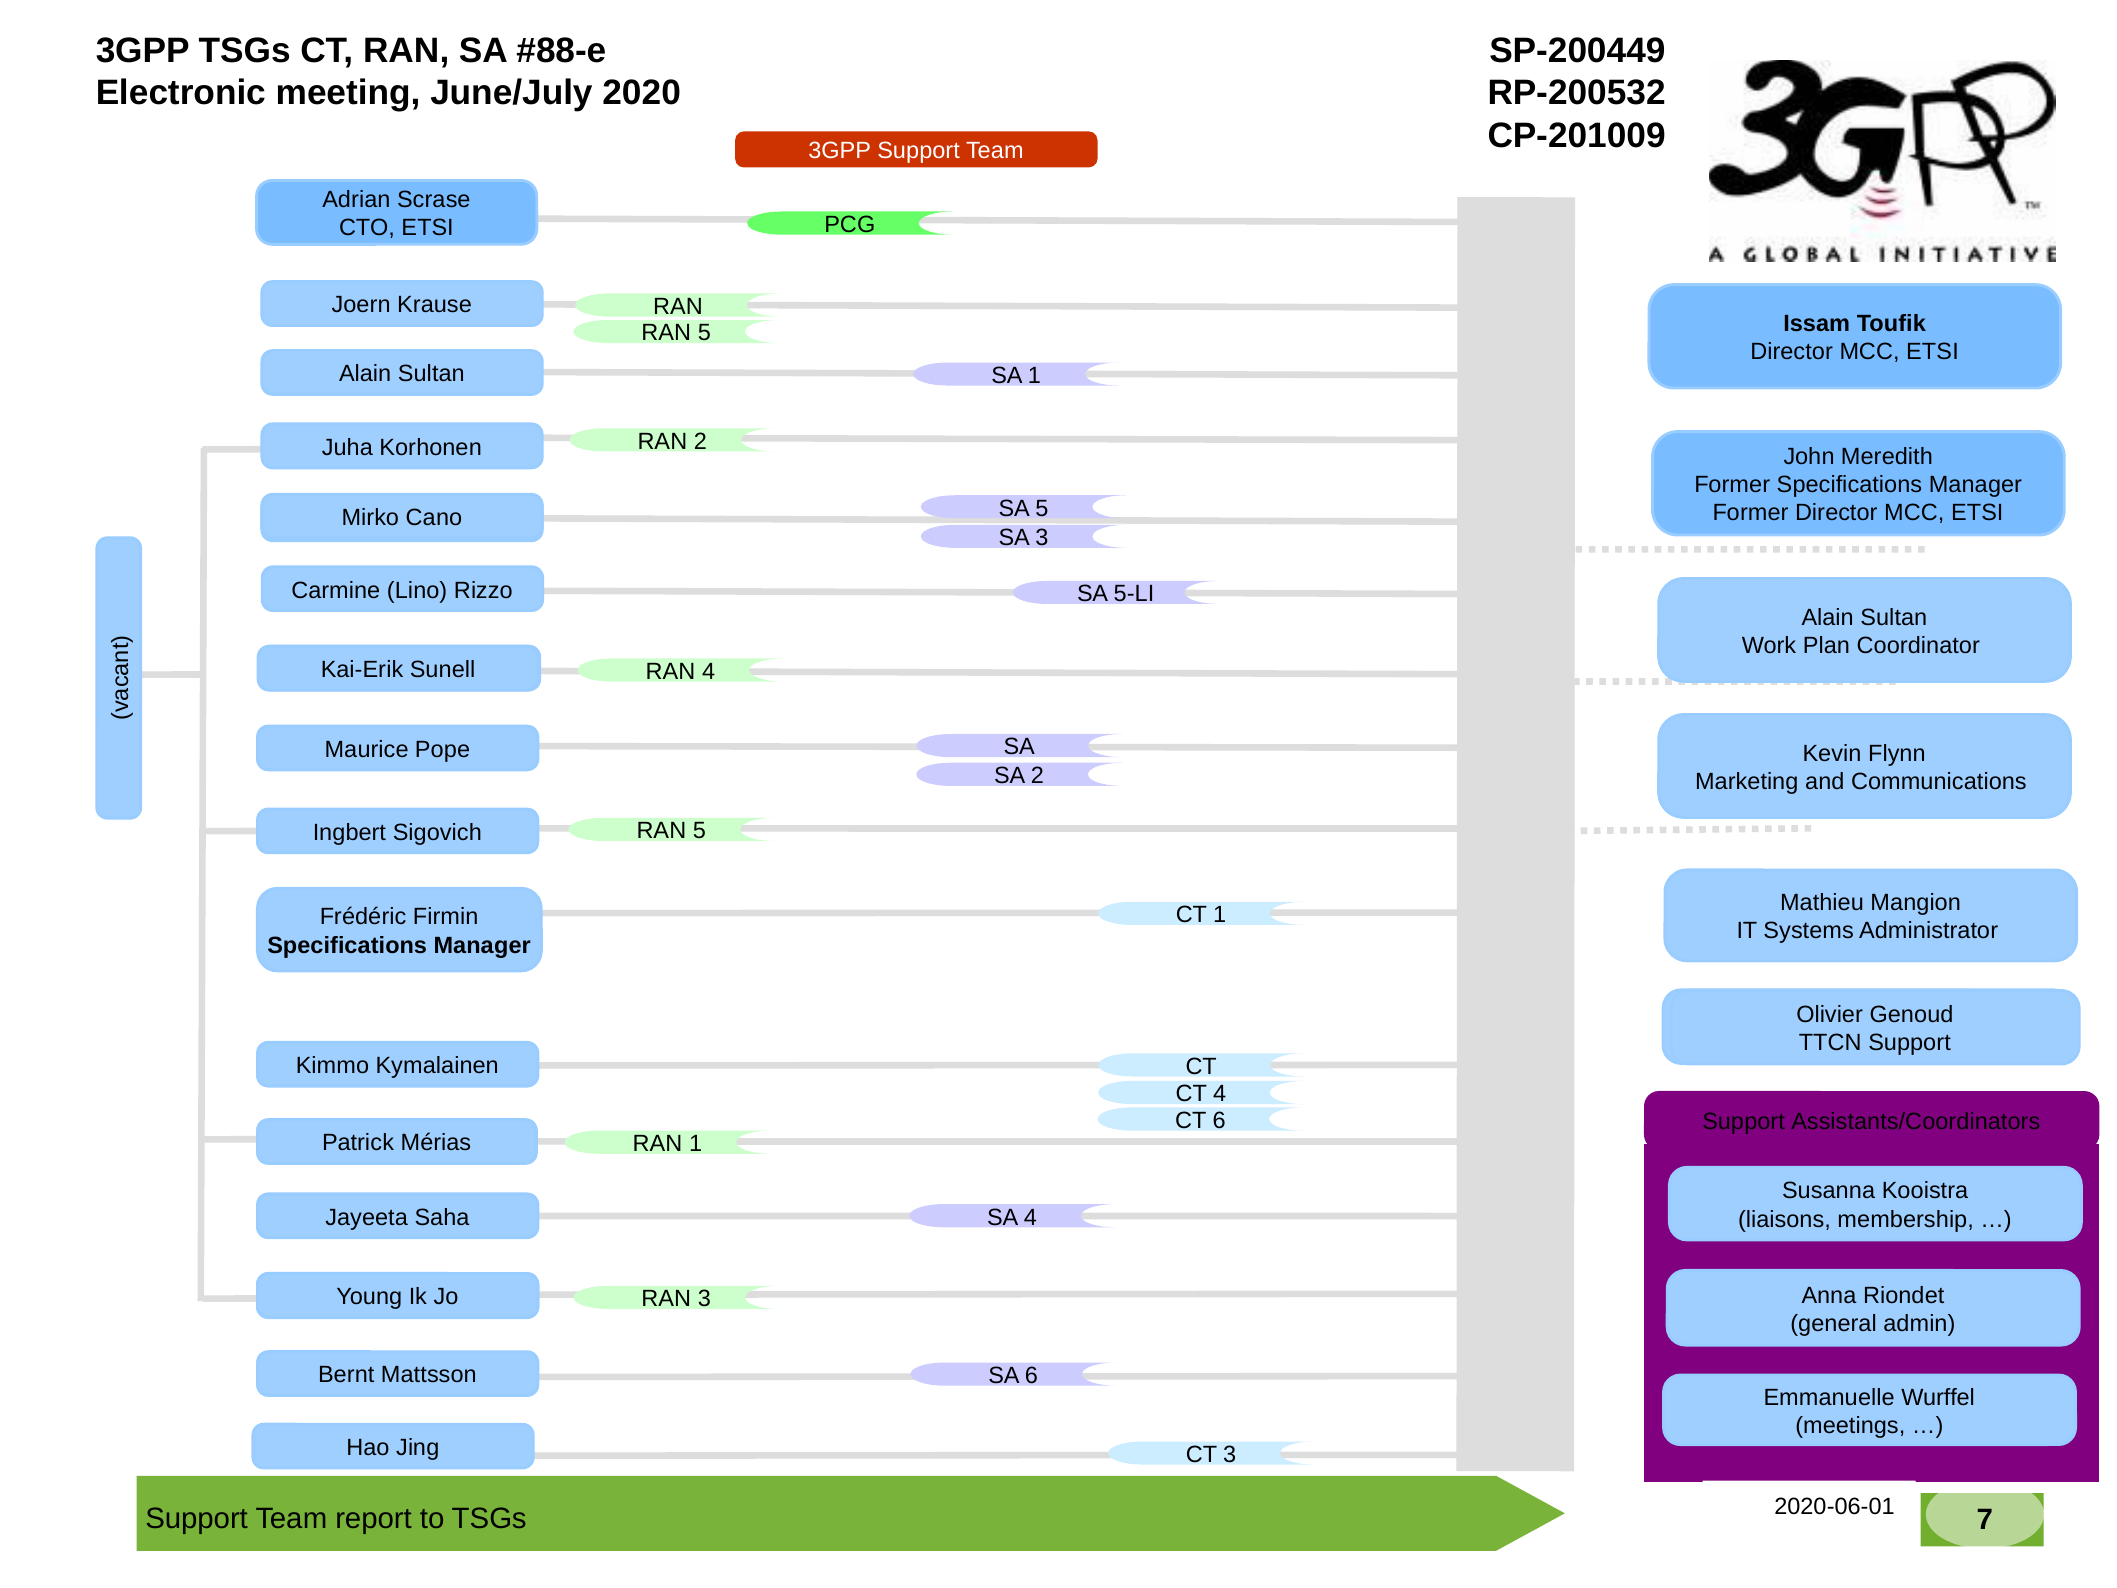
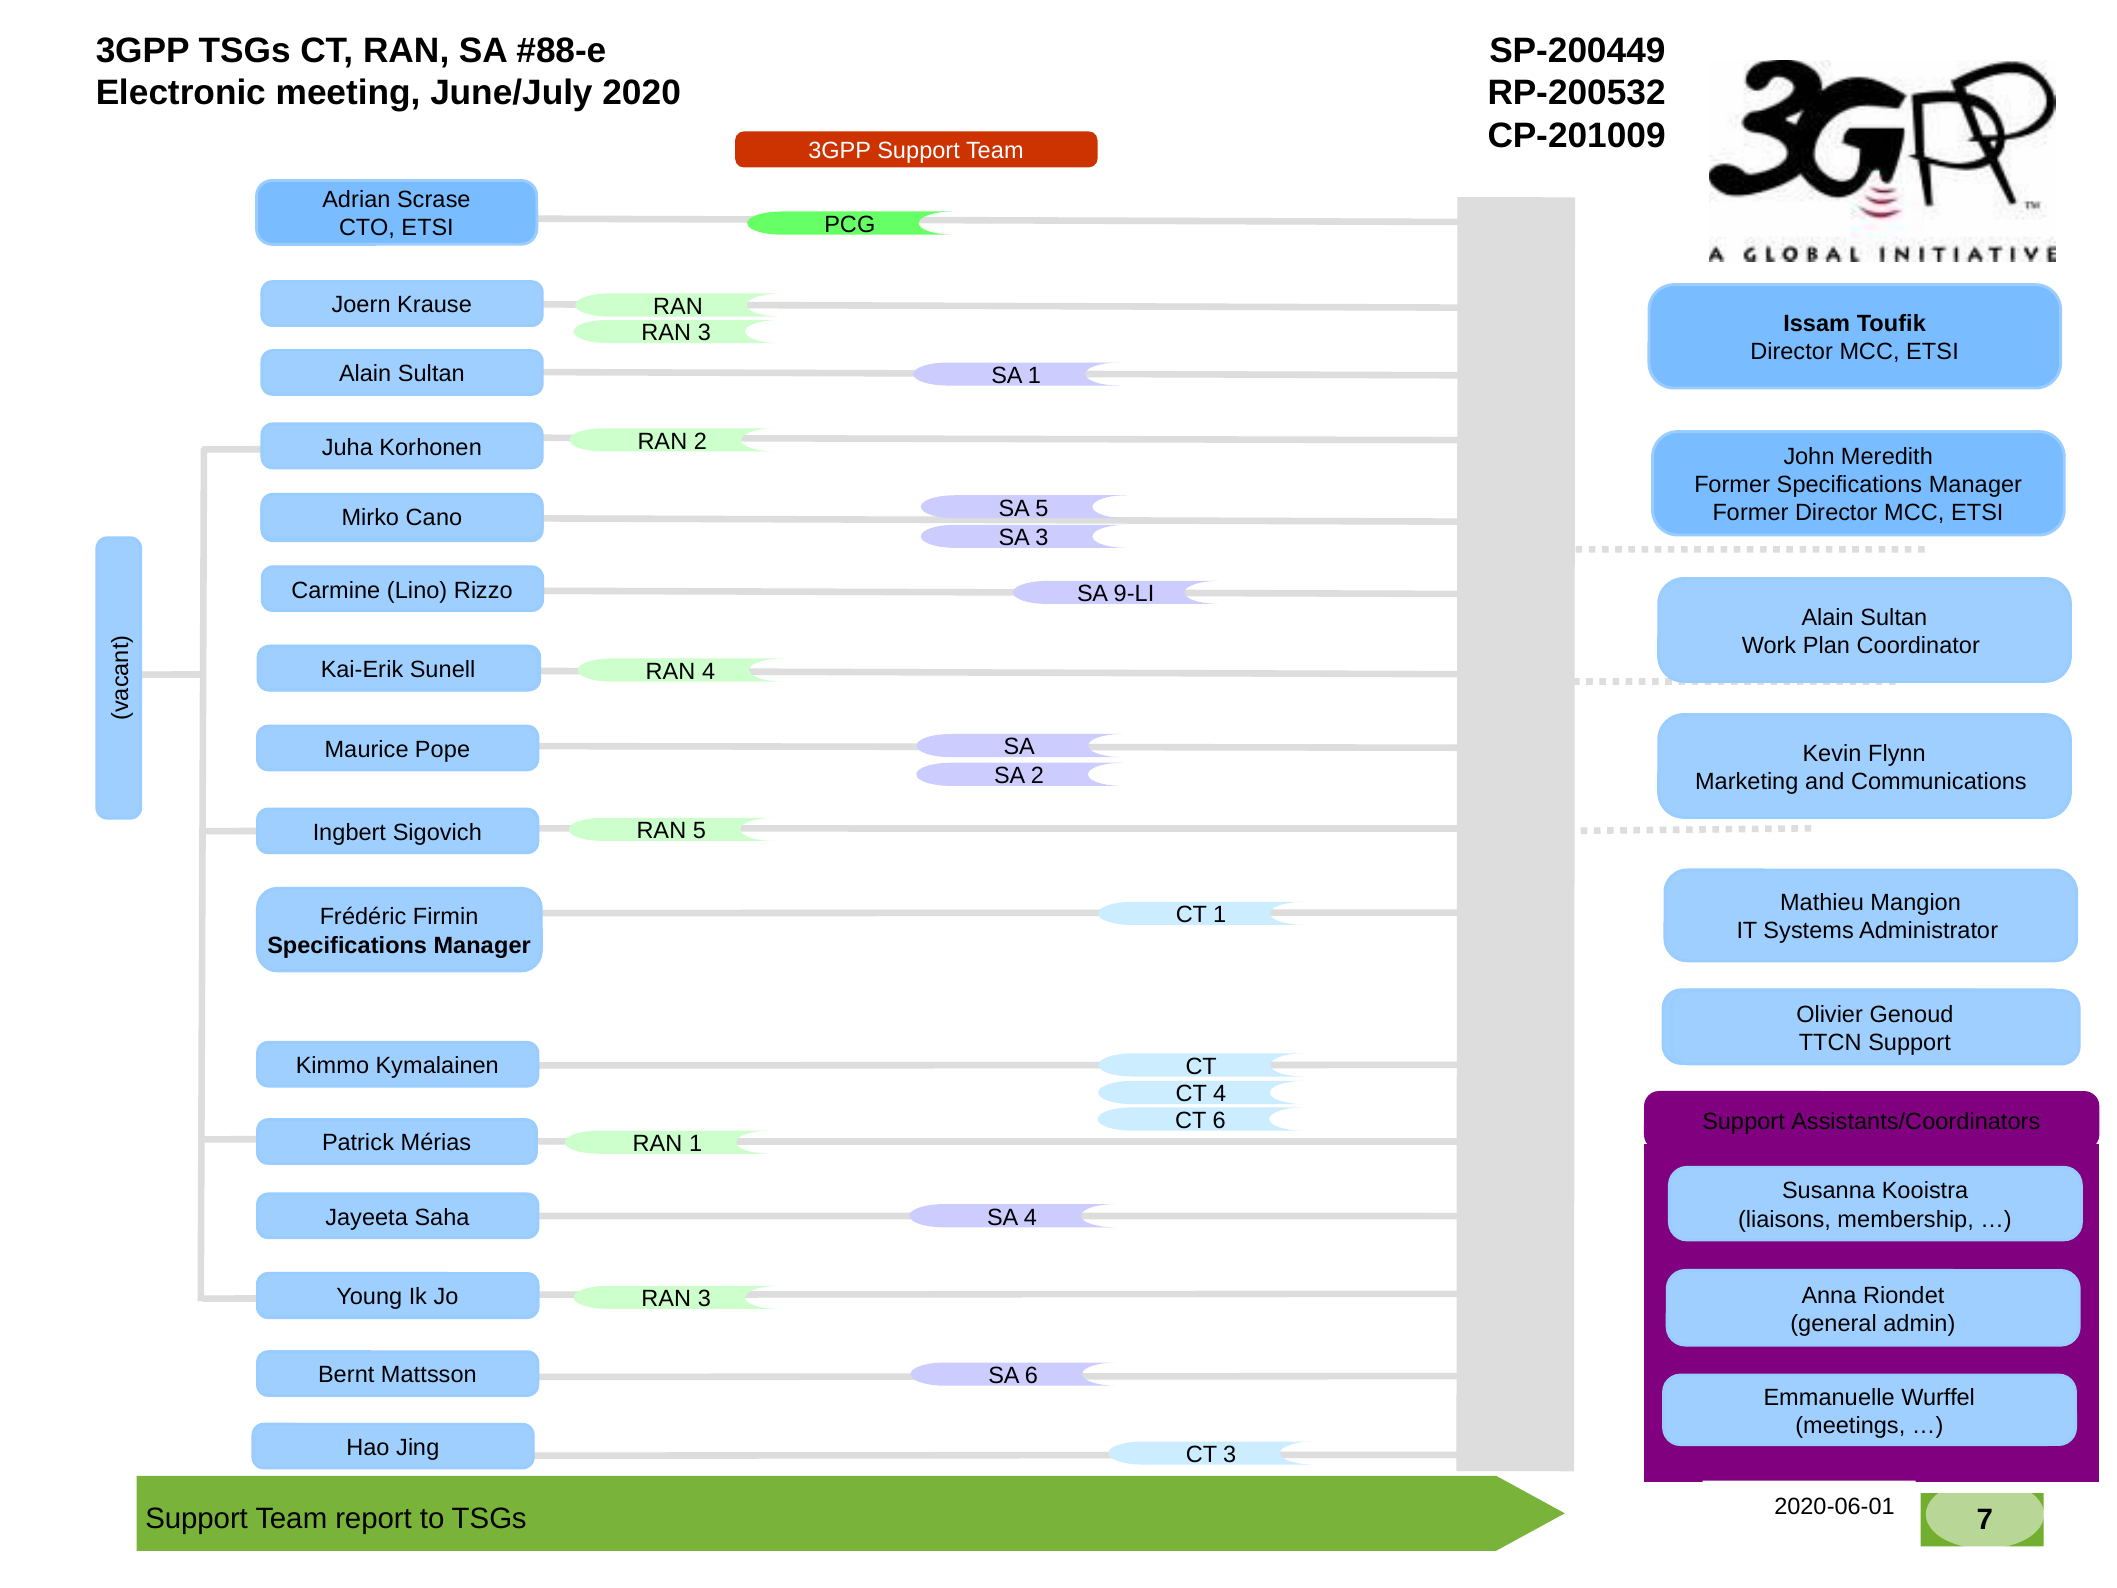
5: 5 -> 3 (704, 333)
5-LI: 5-LI -> 9-LI (1134, 594)
